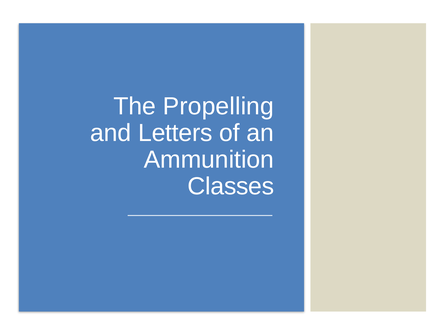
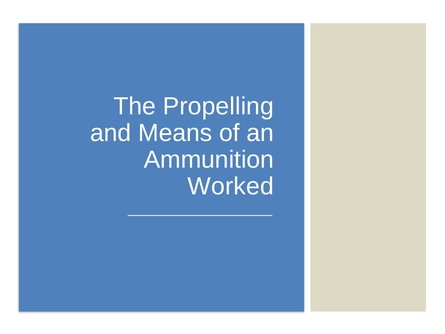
Letters: Letters -> Means (175, 133)
Classes: Classes -> Worked (231, 186)
